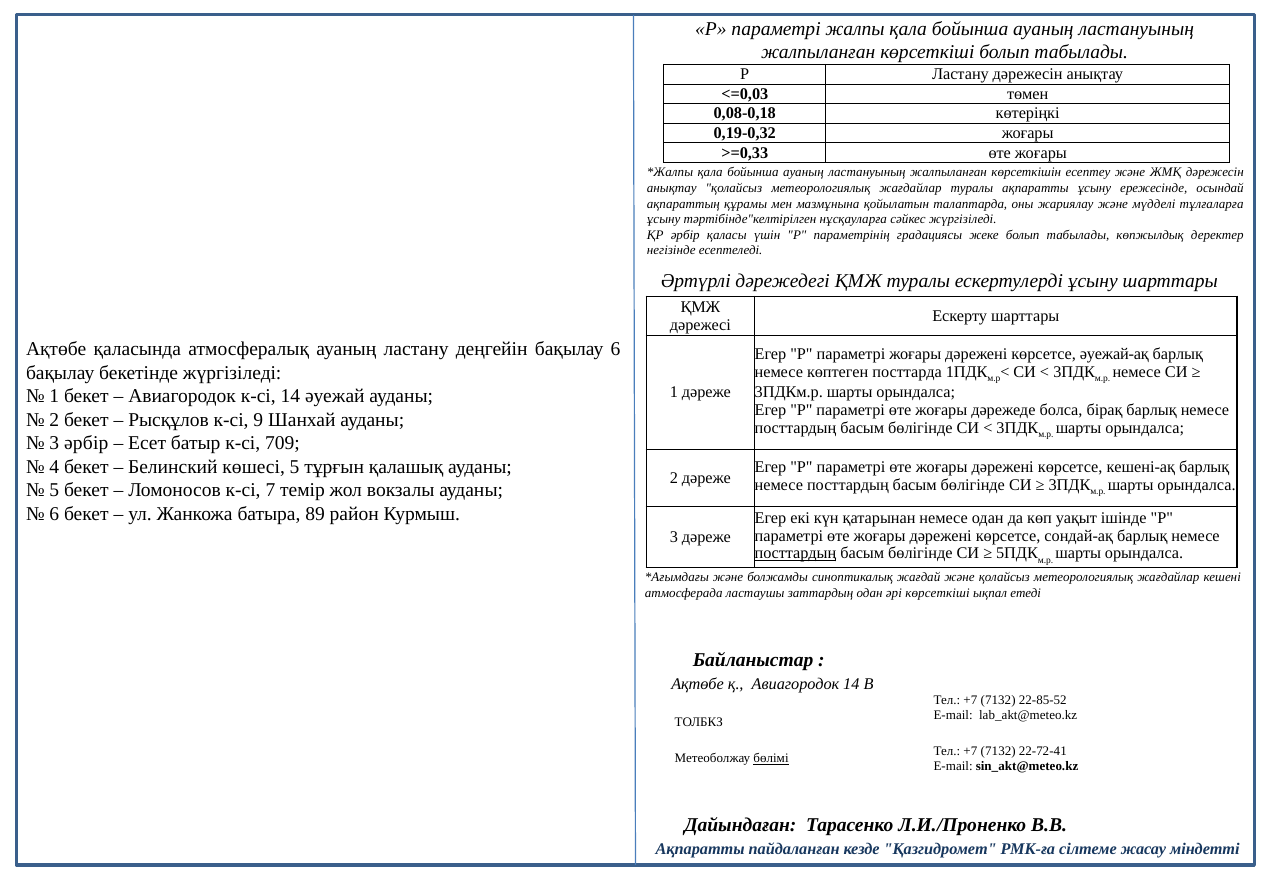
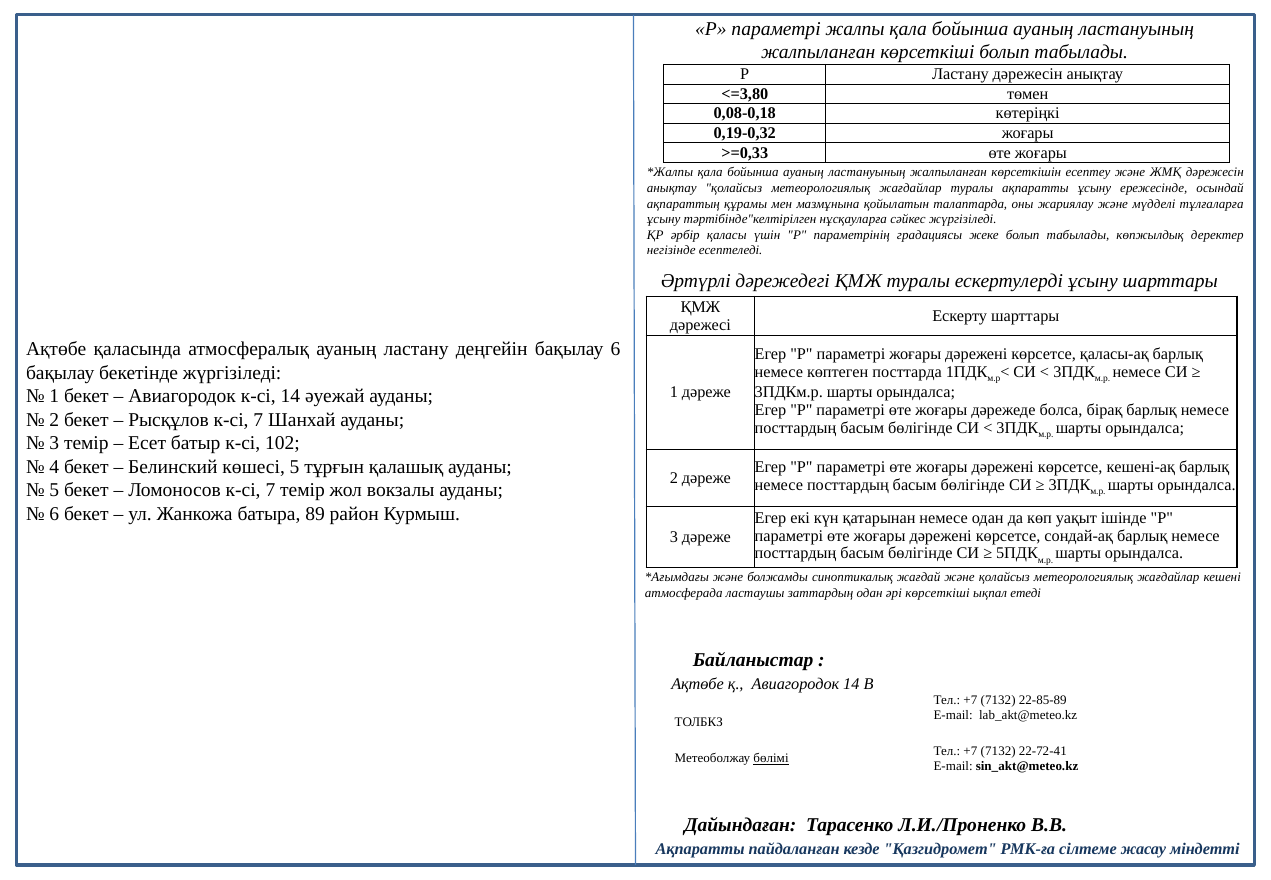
<=0,03: <=0,03 -> <=3,80 (745, 94)
әуежай-ақ: әуежай-ақ -> қаласы-ақ (1114, 354)
Рысқұлов к-сі 9: 9 -> 7 (258, 420)
3 әрбір: әрбір -> темір (86, 443)
709: 709 -> 102 (282, 443)
посттардың underline: present -> none (796, 554)
22-85-52: 22-85-52 -> 22-85-89 (1043, 701)
